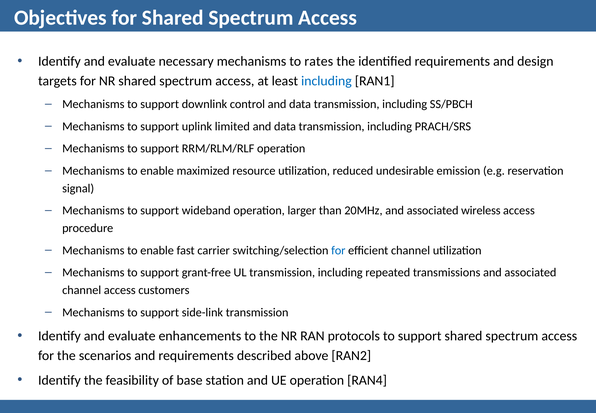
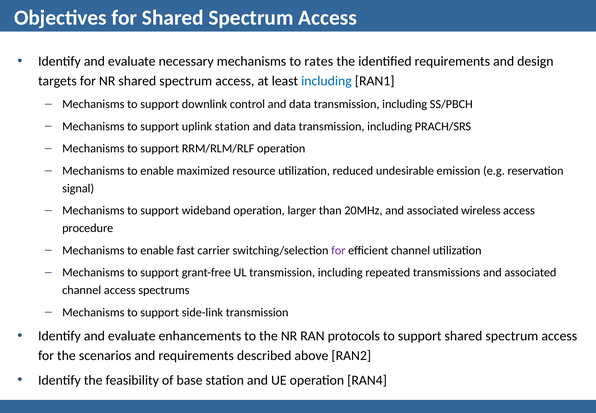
uplink limited: limited -> station (232, 126)
for colour: blue -> purple (338, 250)
customers: customers -> spectrums (164, 290)
